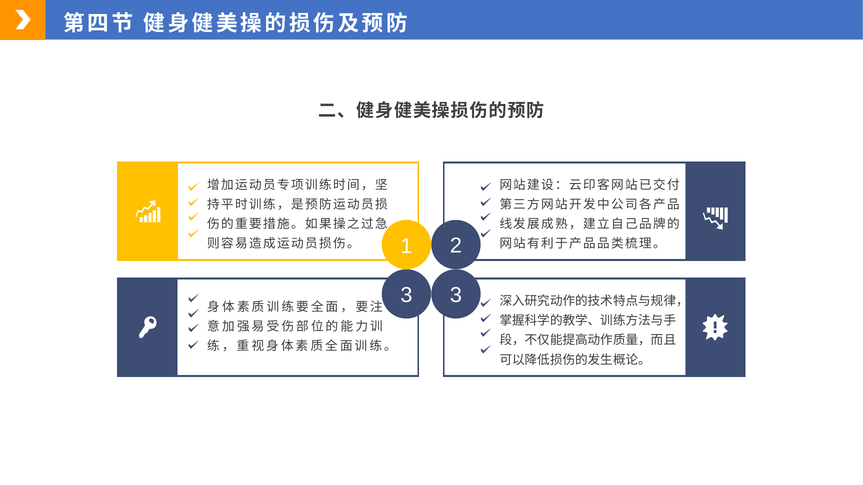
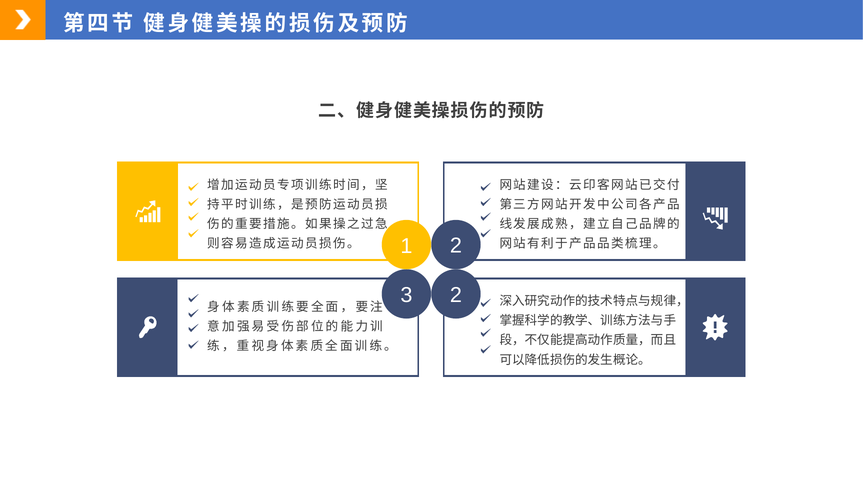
3 3: 3 -> 2 (456, 295)
